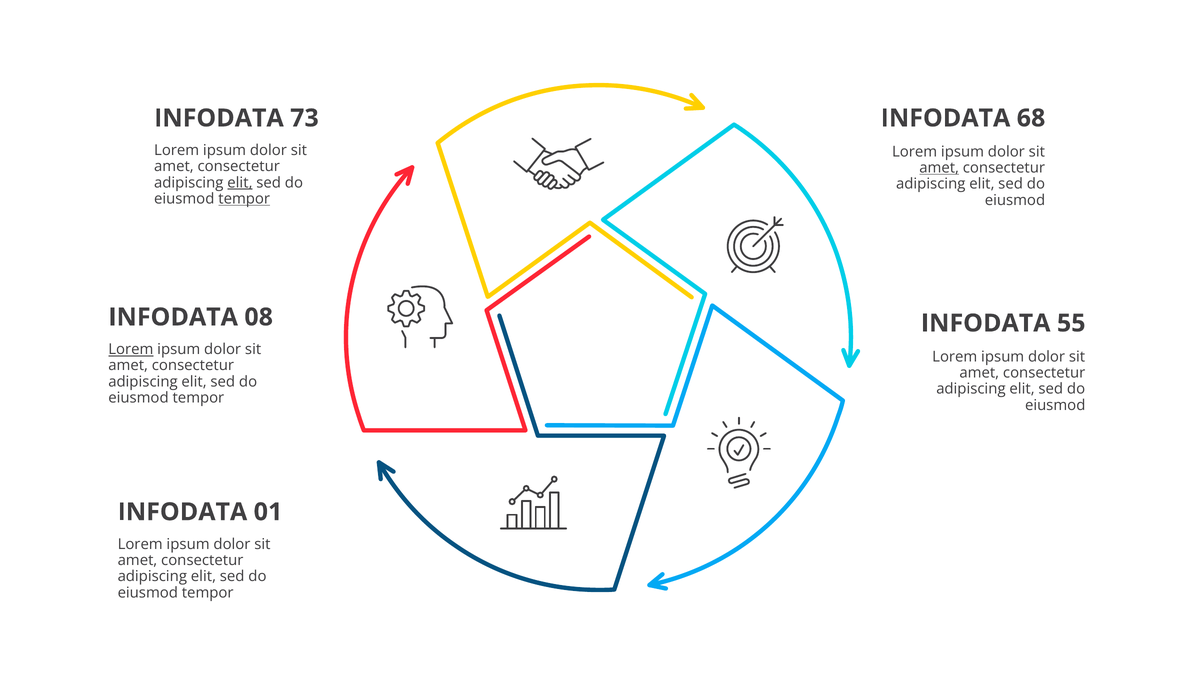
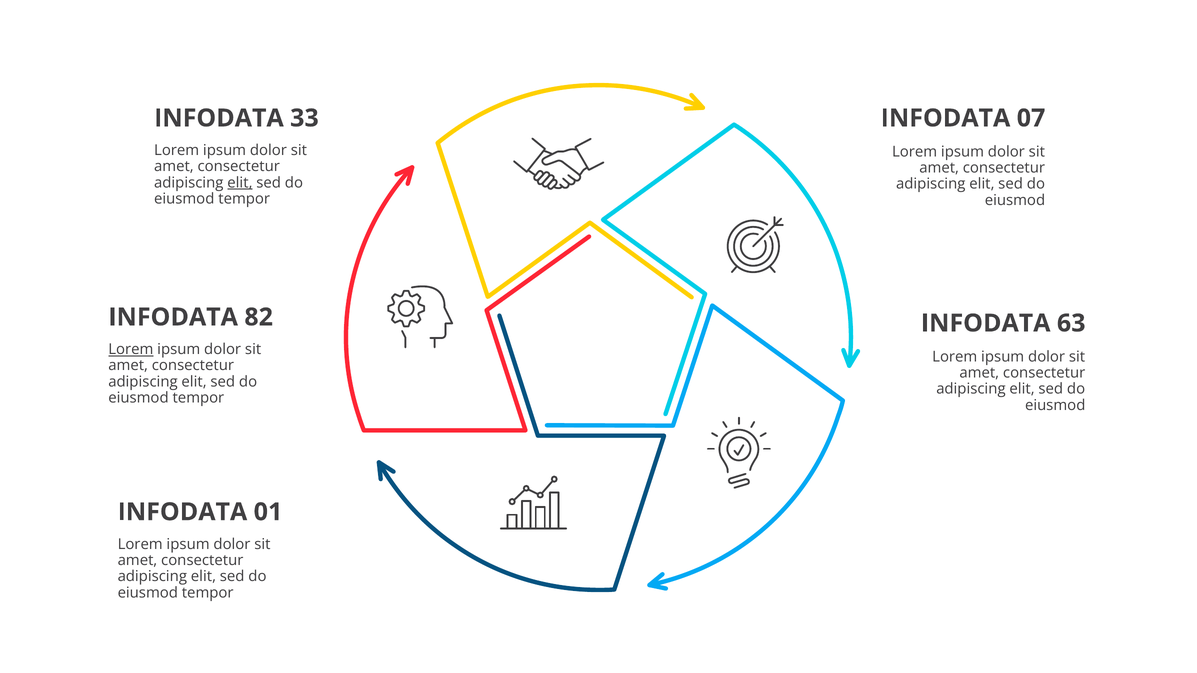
73: 73 -> 33 (304, 118)
68: 68 -> 07 (1031, 118)
amet underline: present -> none (939, 168)
tempor underline: present -> none (244, 199)
08: 08 -> 82 (259, 317)
55: 55 -> 63 (1071, 323)
